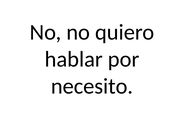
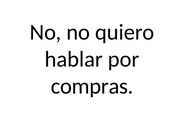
necesito: necesito -> compras (92, 86)
